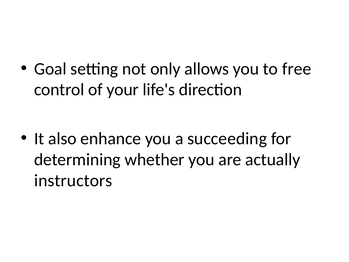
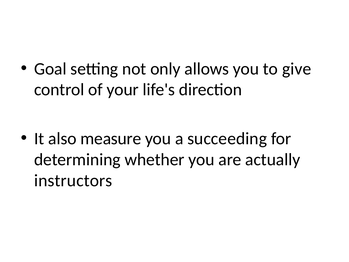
free: free -> give (297, 69)
enhance: enhance -> measure (111, 138)
